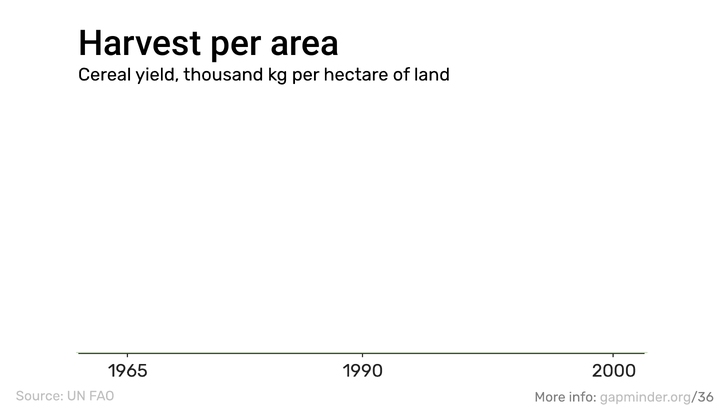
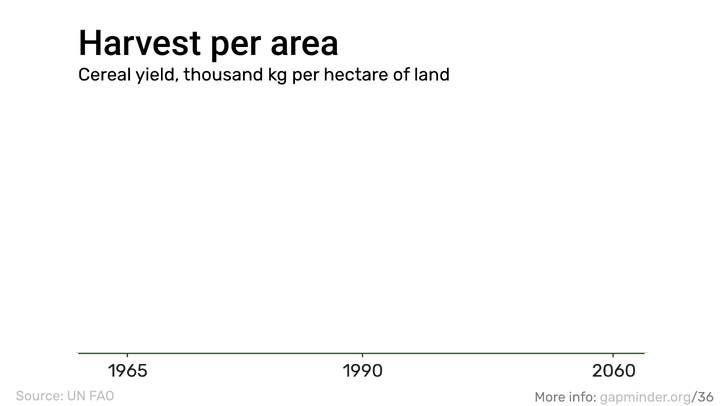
2000: 2000 -> 2060 (614, 371)
